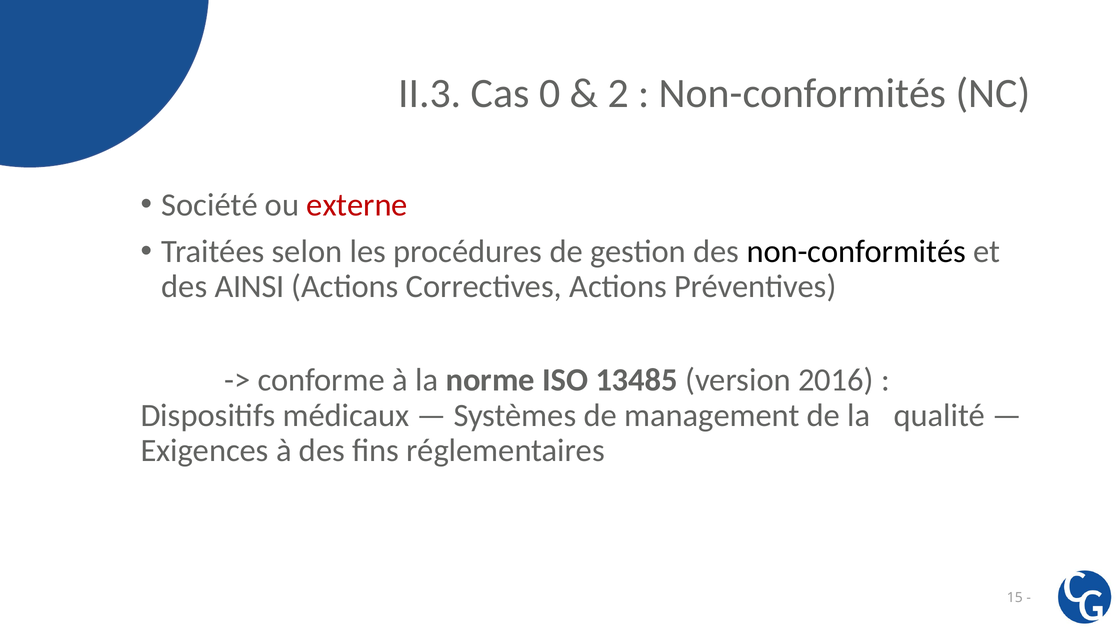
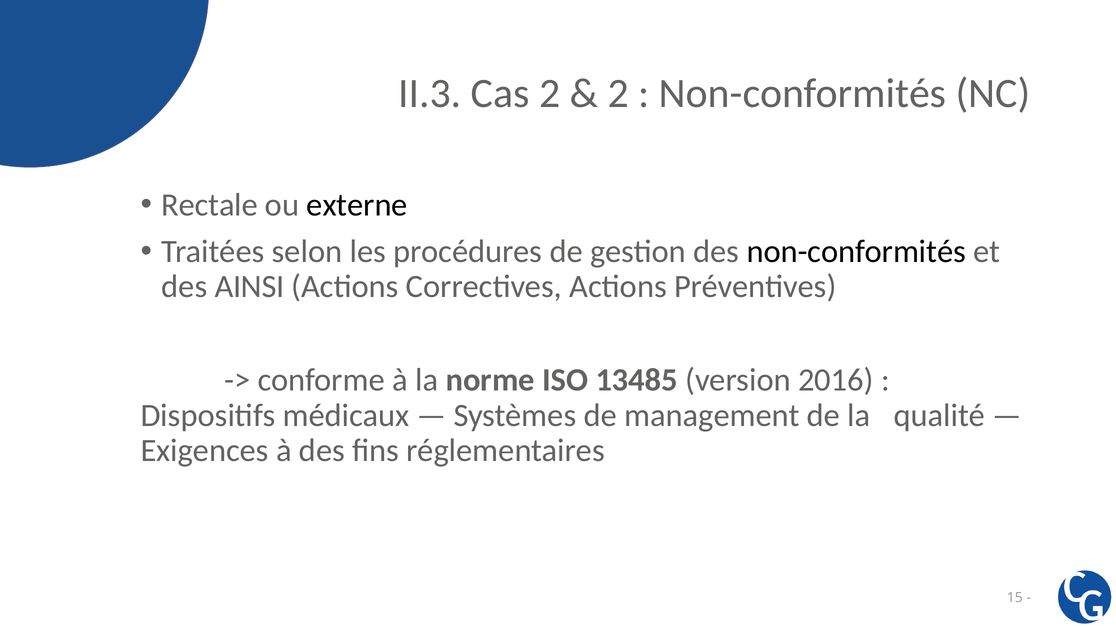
Cas 0: 0 -> 2 (550, 94)
Société: Société -> Rectale (210, 205)
externe colour: red -> black (357, 205)
